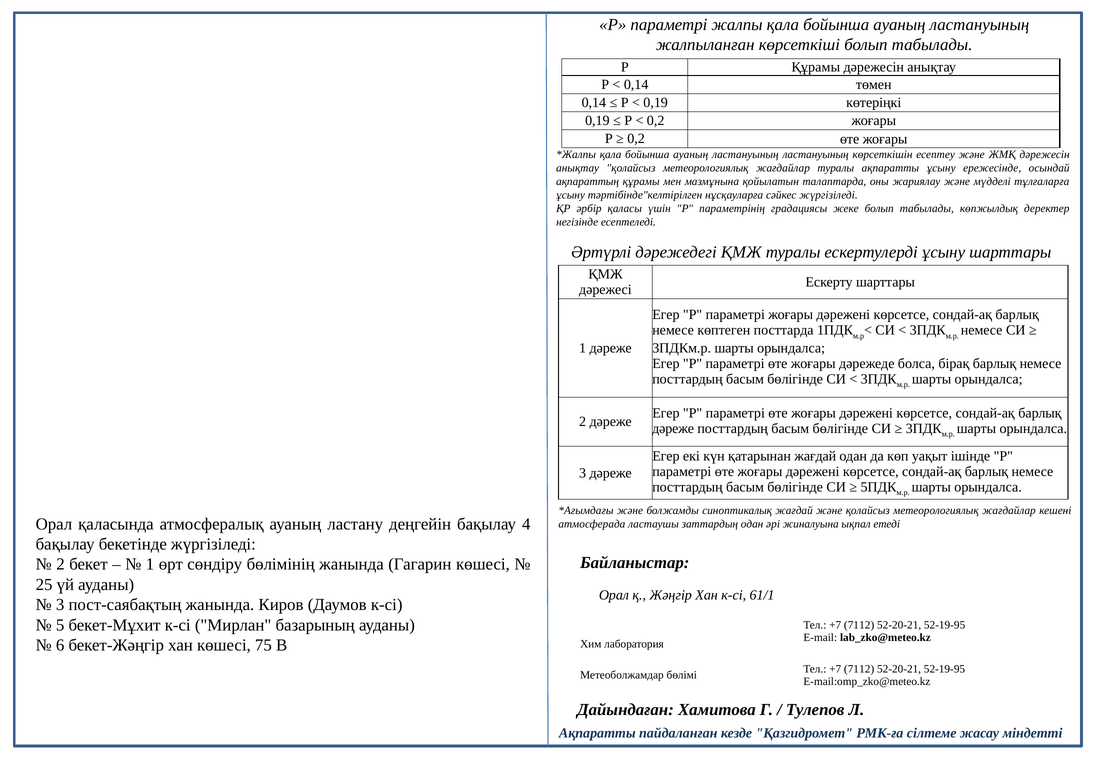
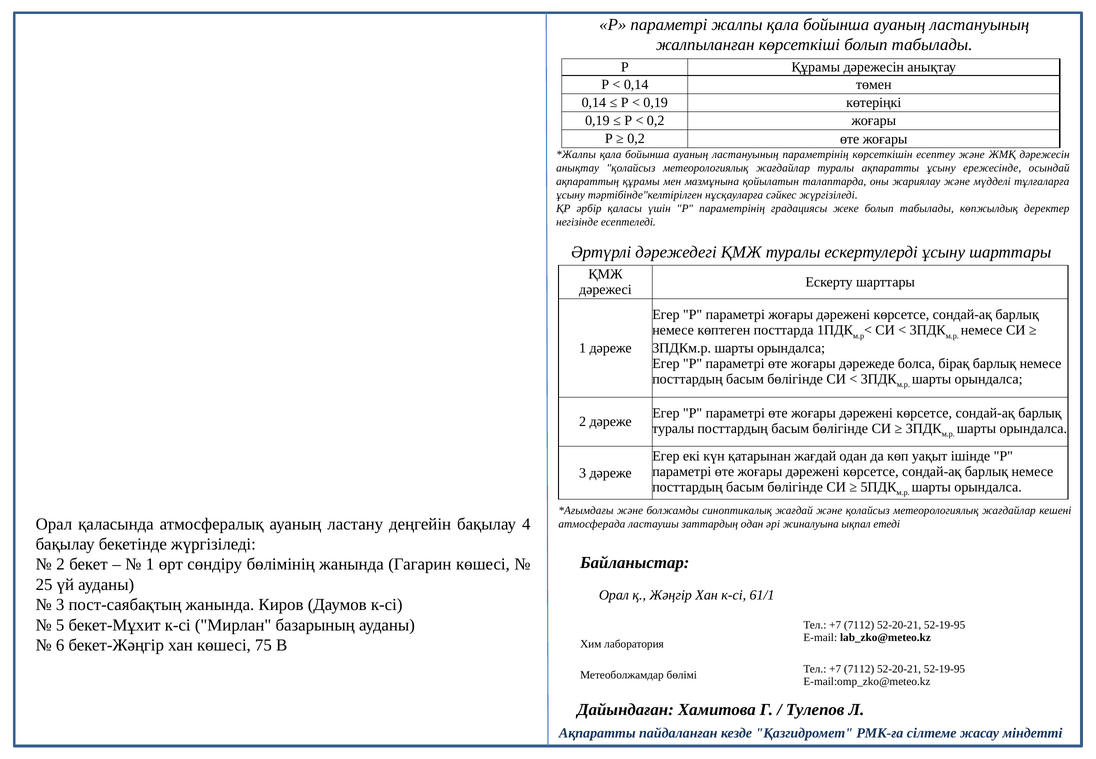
ластануының ластануының: ластануының -> параметрінің (816, 155)
дәреже: дәреже -> туралы (673, 428)
